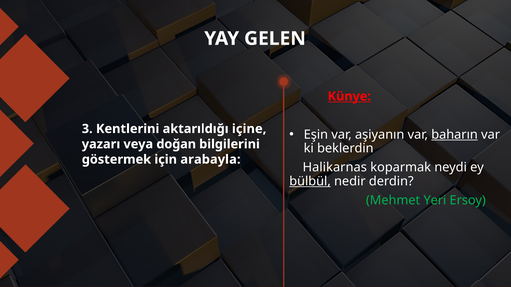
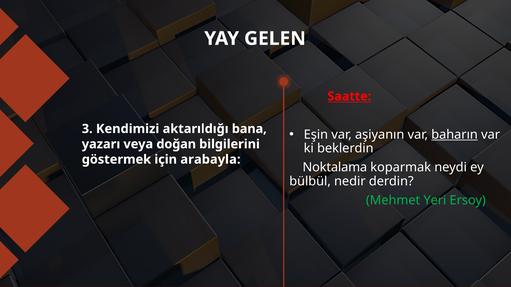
Künye: Künye -> Saatte (349, 96)
Kentlerini: Kentlerini -> Kendimizi (128, 129)
içine: içine -> bana (249, 129)
Halikarnas: Halikarnas -> Noktalama (335, 168)
bülbül underline: present -> none (310, 181)
